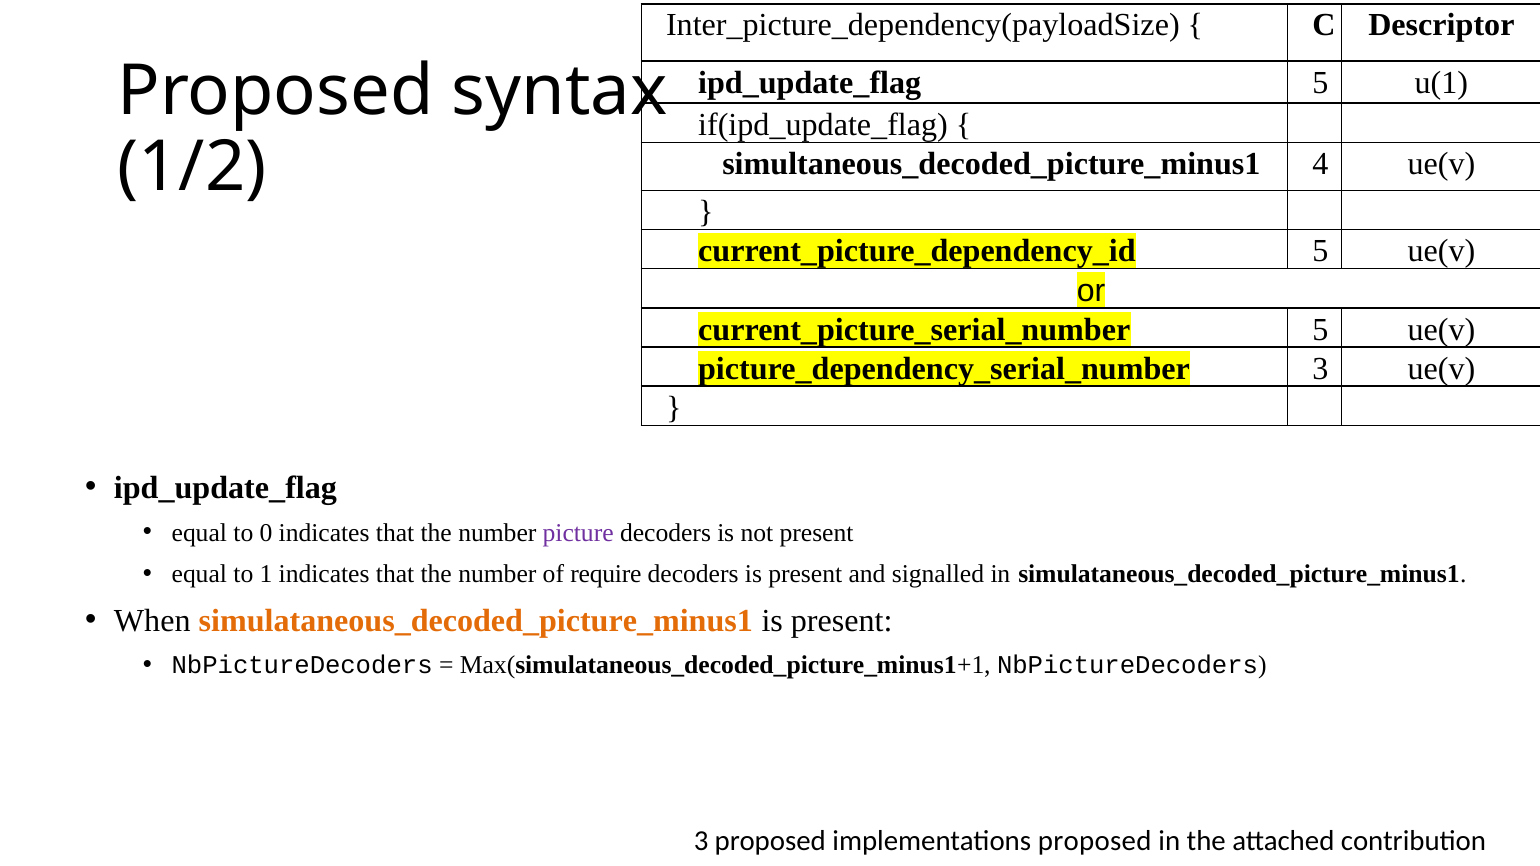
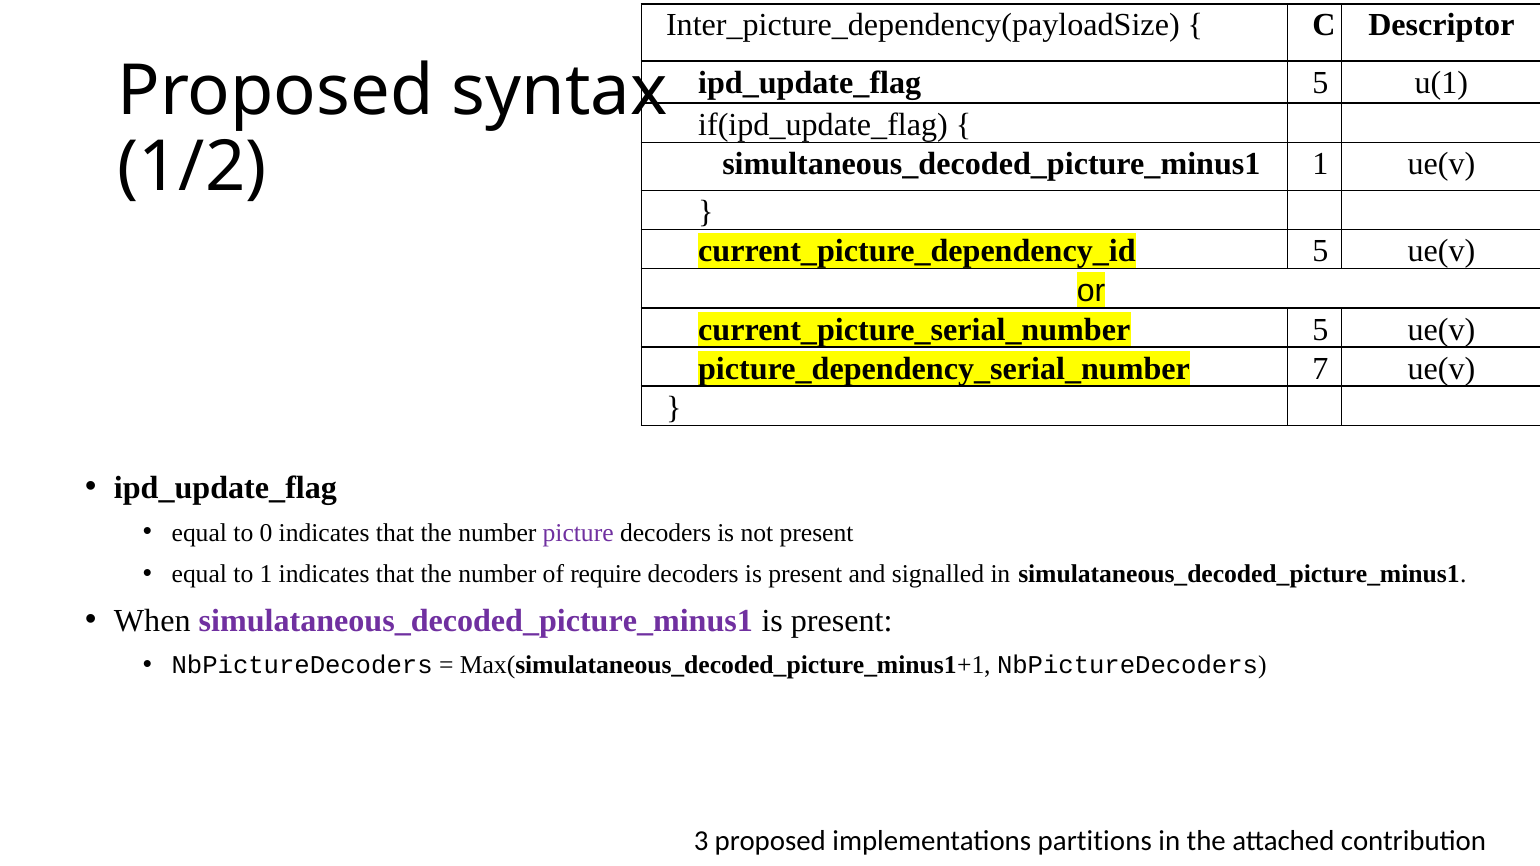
4: 4 -> 1 (1320, 164)
3: 3 -> 7 (1320, 369)
simulataneous_decoded_picture_minus1 colour: orange -> purple (476, 621)
implementations proposed: proposed -> partitions (1095, 841)
